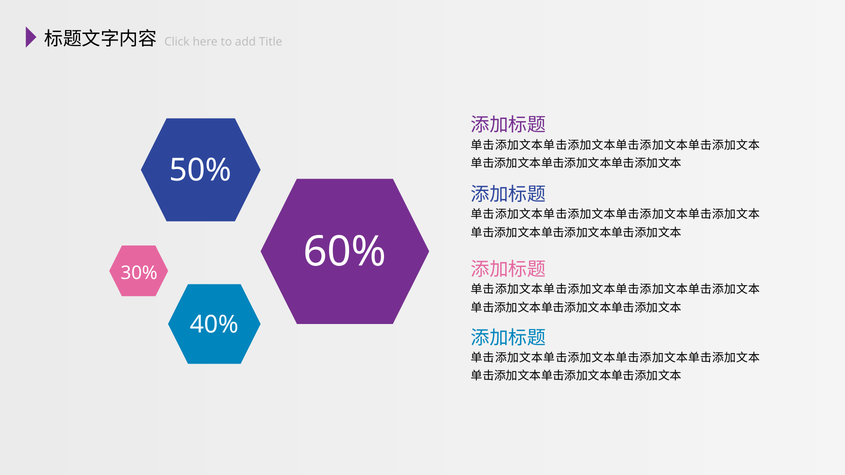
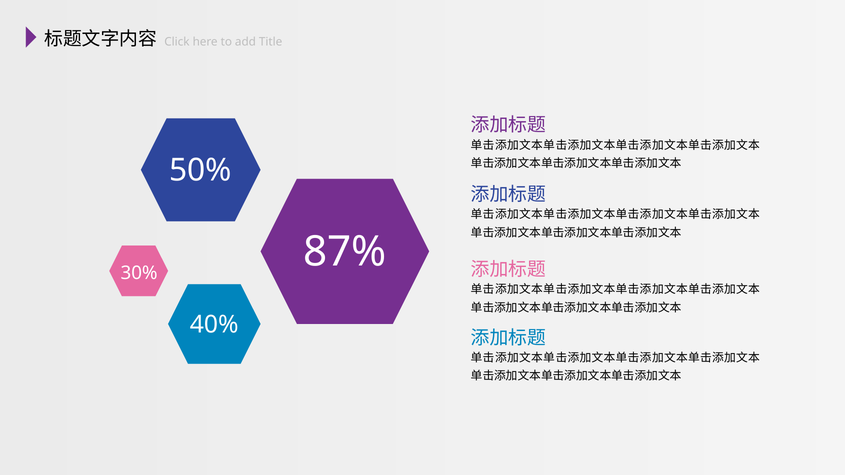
60%: 60% -> 87% (345, 252)
